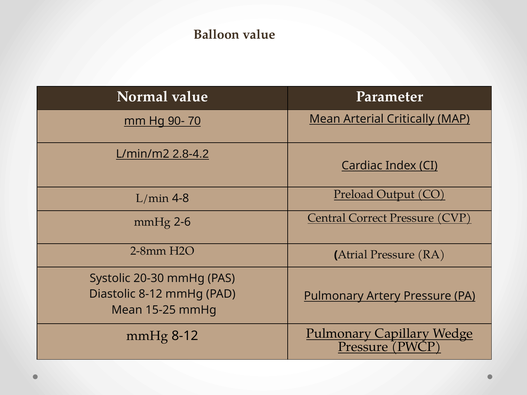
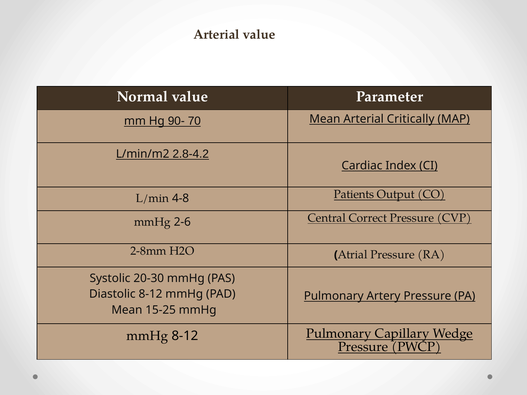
Balloon: Balloon -> Arterial (217, 34)
Preload: Preload -> Patients (354, 195)
